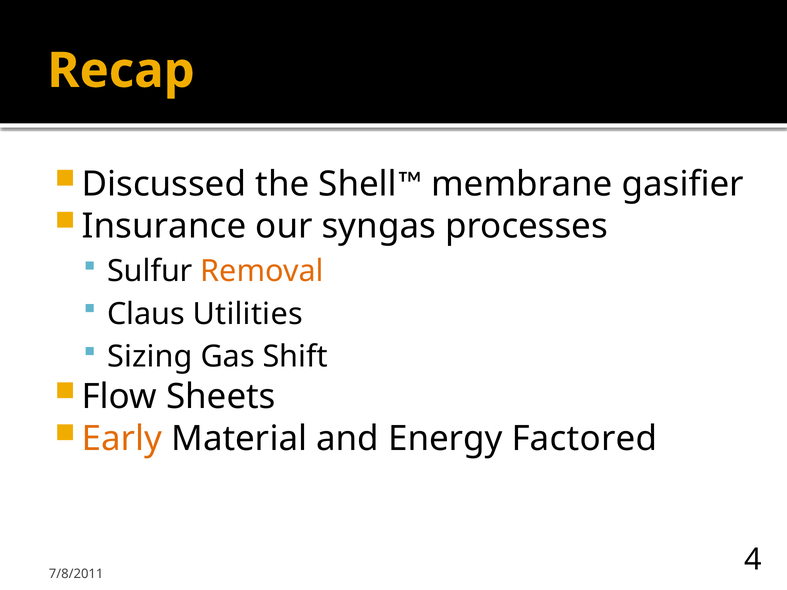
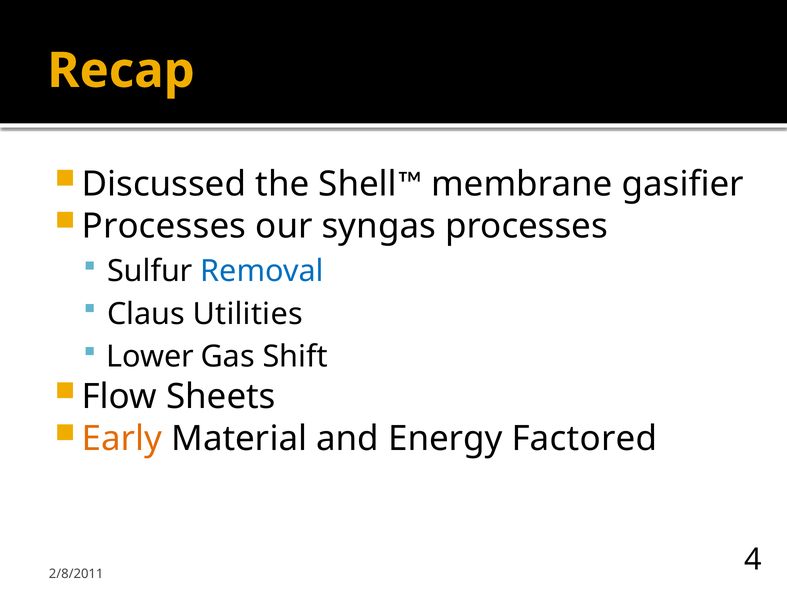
Insurance: Insurance -> Processes (164, 226)
Removal colour: orange -> blue (262, 271)
Sizing: Sizing -> Lower (150, 357)
7/8/2011: 7/8/2011 -> 2/8/2011 (76, 574)
